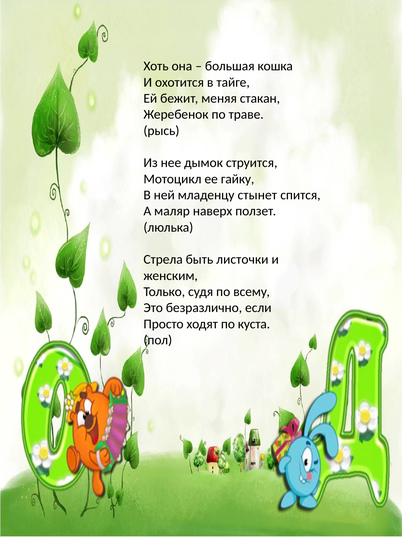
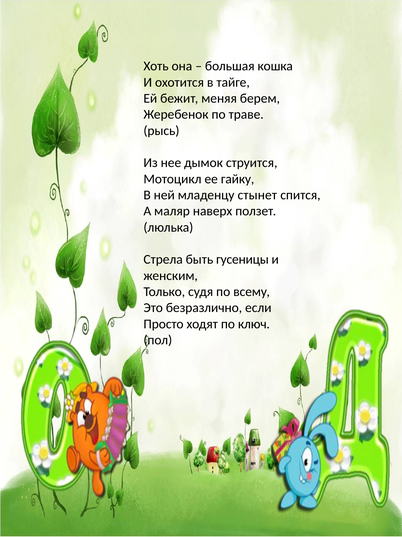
стакан: стакан -> берем (260, 98)
листочки: листочки -> гусеницы (242, 259)
куста: куста -> ключ (254, 323)
